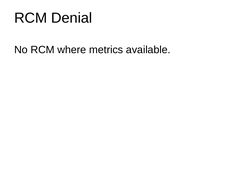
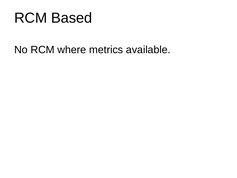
Denial: Denial -> Based (72, 18)
